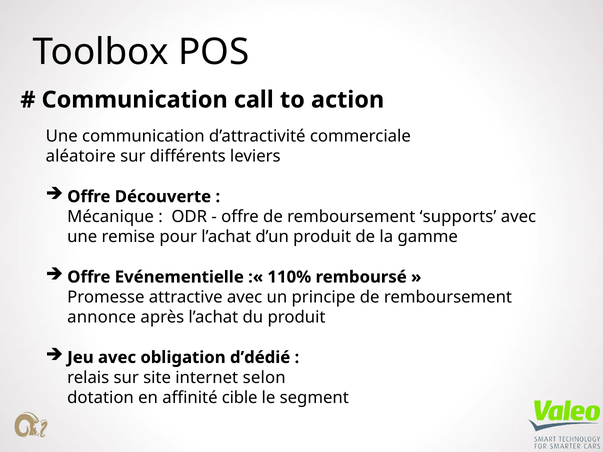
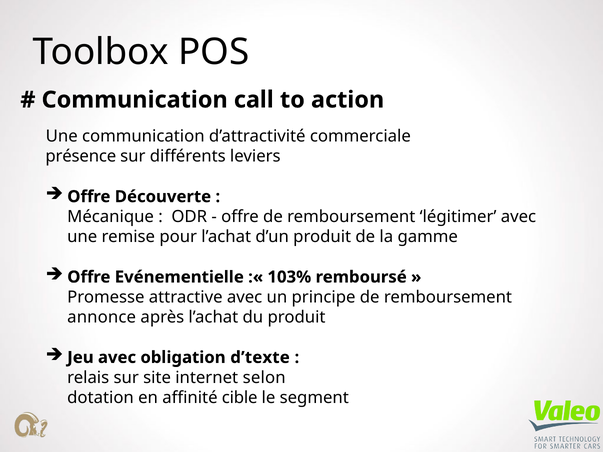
aléatoire: aléatoire -> présence (81, 157)
supports: supports -> légitimer (458, 217)
110%: 110% -> 103% (289, 277)
d’dédié: d’dédié -> d’texte (260, 358)
